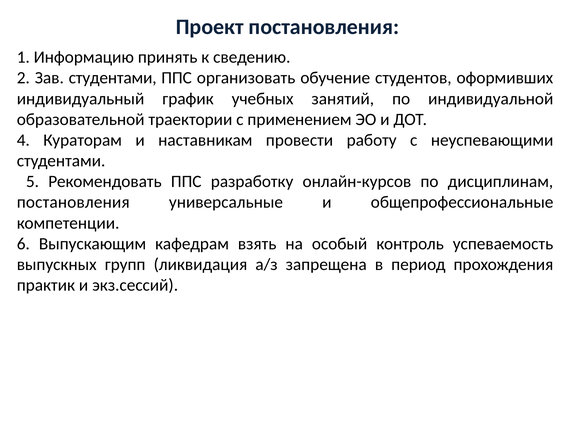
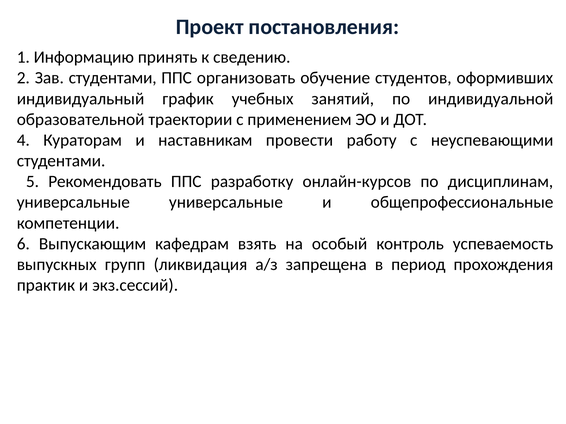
постановления: постановления -> универсальные (73, 202)
